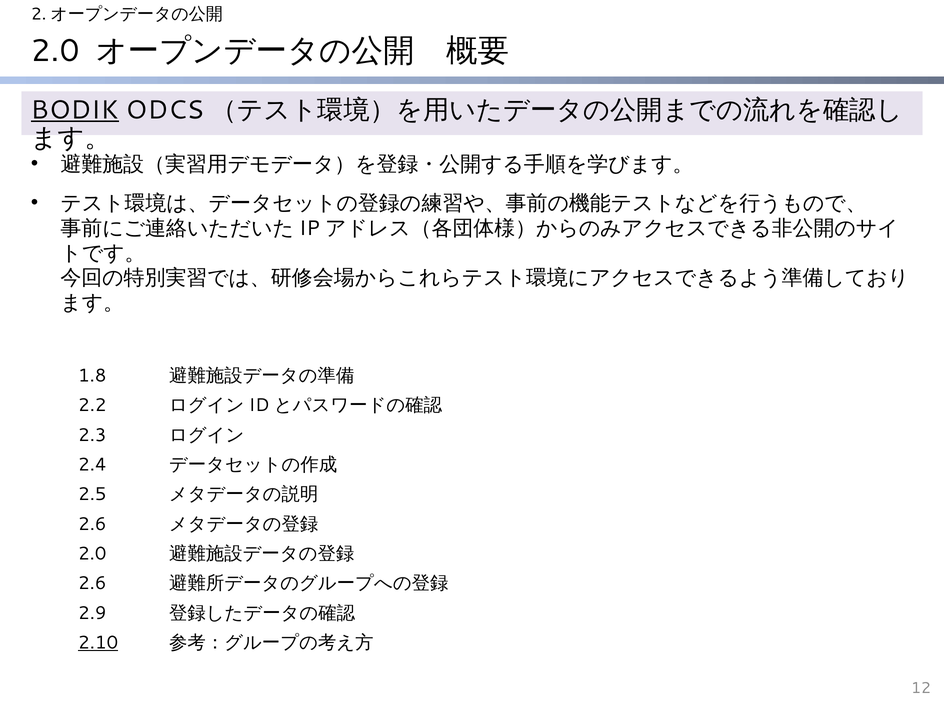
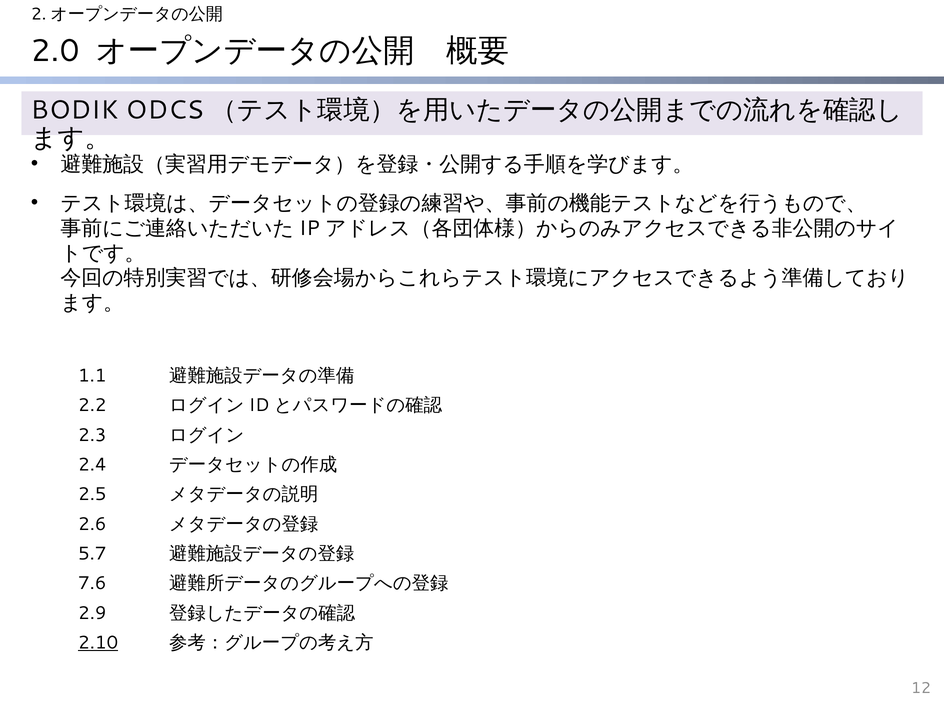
BODIK underline: present -> none (75, 110)
1.8: 1.8 -> 1.1 (92, 376)
2.0: 2.0 -> 5.7 (92, 554)
2.6: 2.6 -> 7.6 (92, 583)
